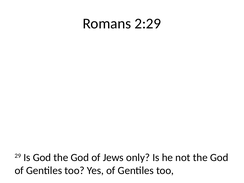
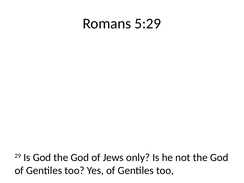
2:29: 2:29 -> 5:29 (148, 24)
